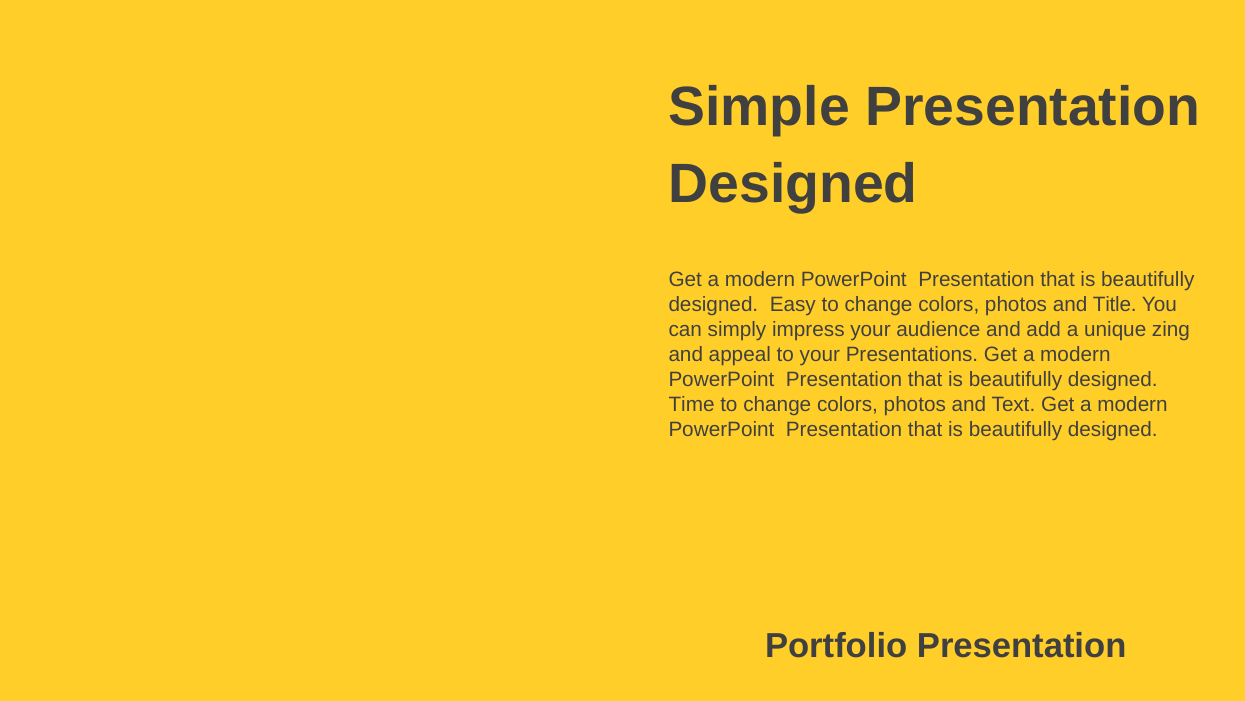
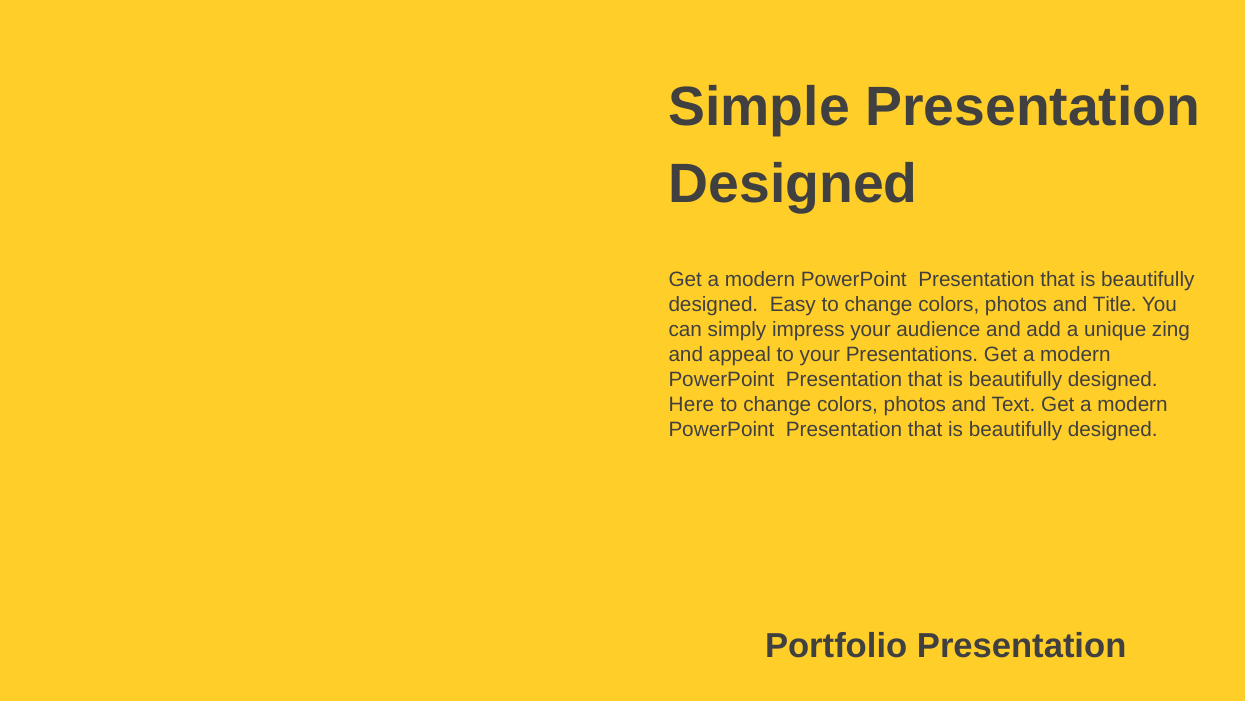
Time: Time -> Here (691, 404)
